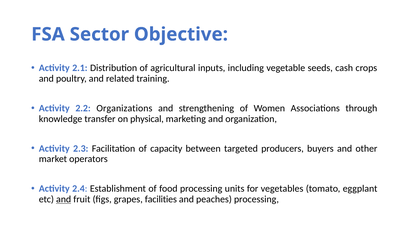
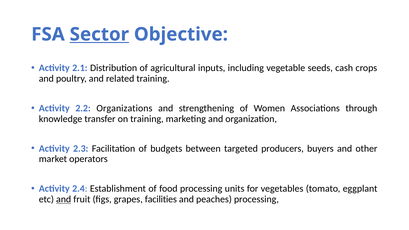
Sector underline: none -> present (99, 34)
on physical: physical -> training (147, 119)
capacity: capacity -> budgets (166, 149)
